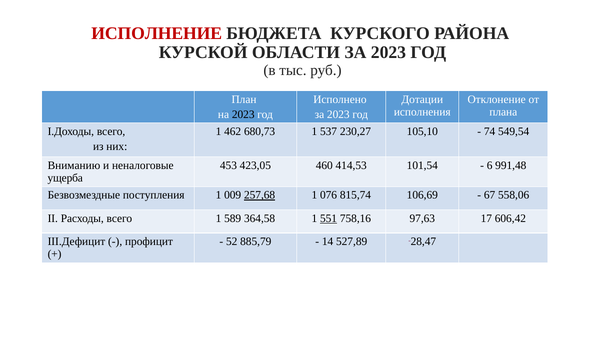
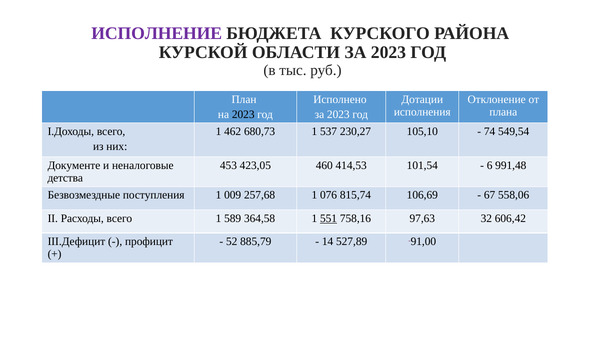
ИСПОЛНЕНИЕ colour: red -> purple (157, 33)
Вниманию: Вниманию -> Документе (74, 165)
ущерба: ущерба -> детства (65, 178)
257,68 underline: present -> none (260, 195)
17: 17 -> 32 (486, 218)
28,47: 28,47 -> 91,00 (423, 241)
